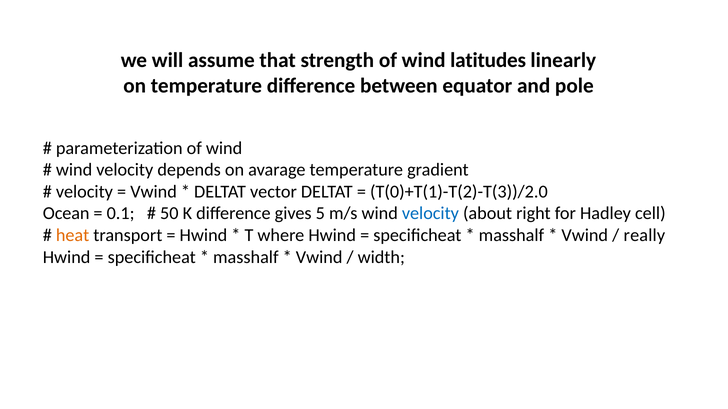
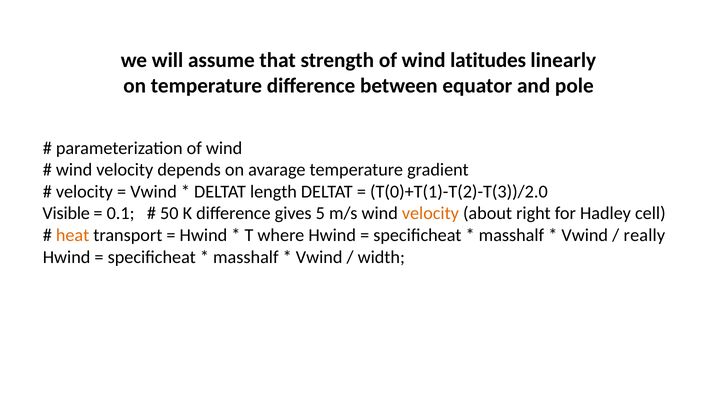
vector: vector -> length (273, 192)
Ocean: Ocean -> Visible (66, 214)
velocity colour: blue -> orange (430, 214)
